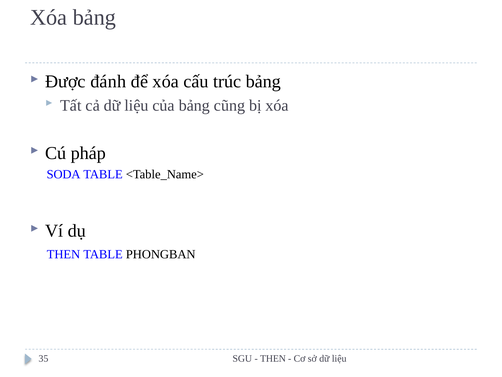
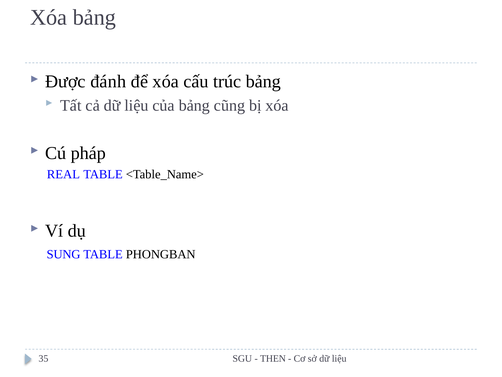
SODA: SODA -> REAL (63, 174)
THEN: THEN -> SUNG (64, 254)
